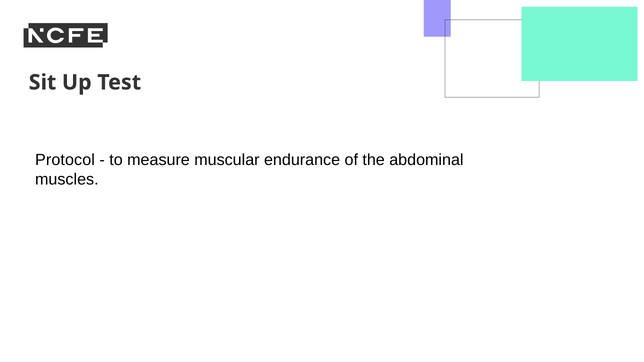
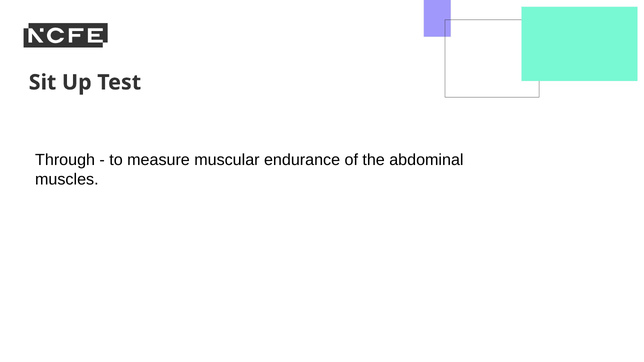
Protocol: Protocol -> Through (65, 160)
